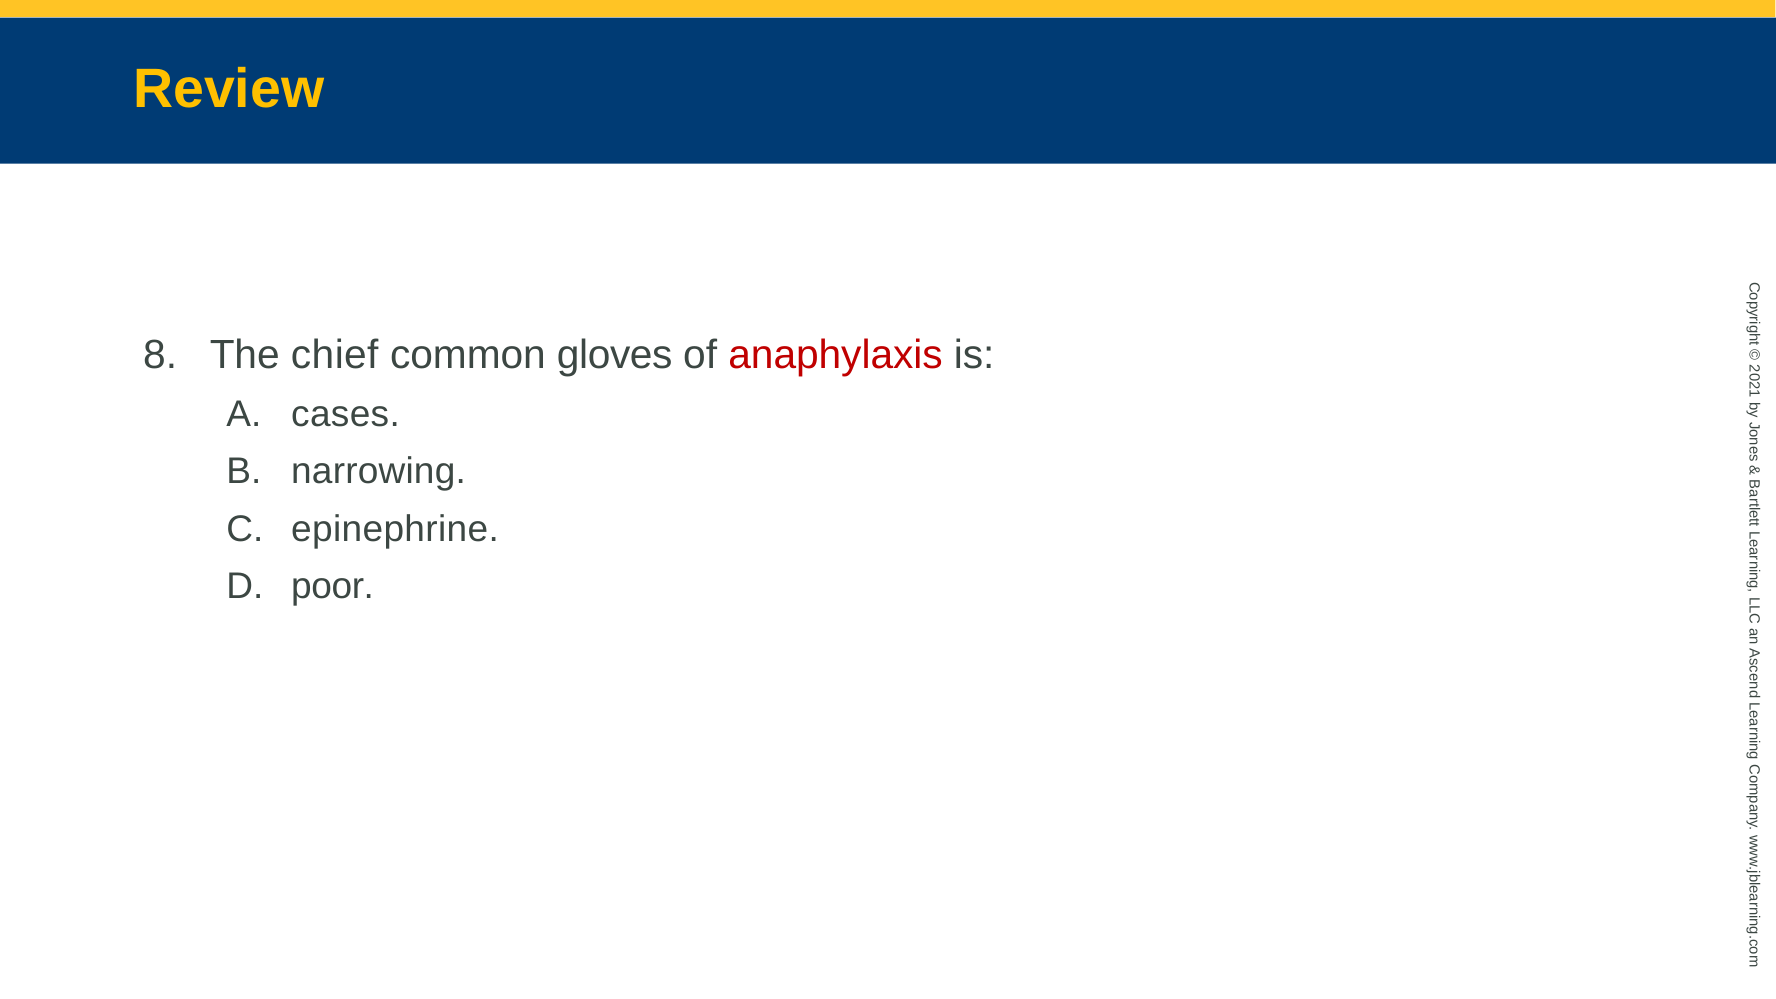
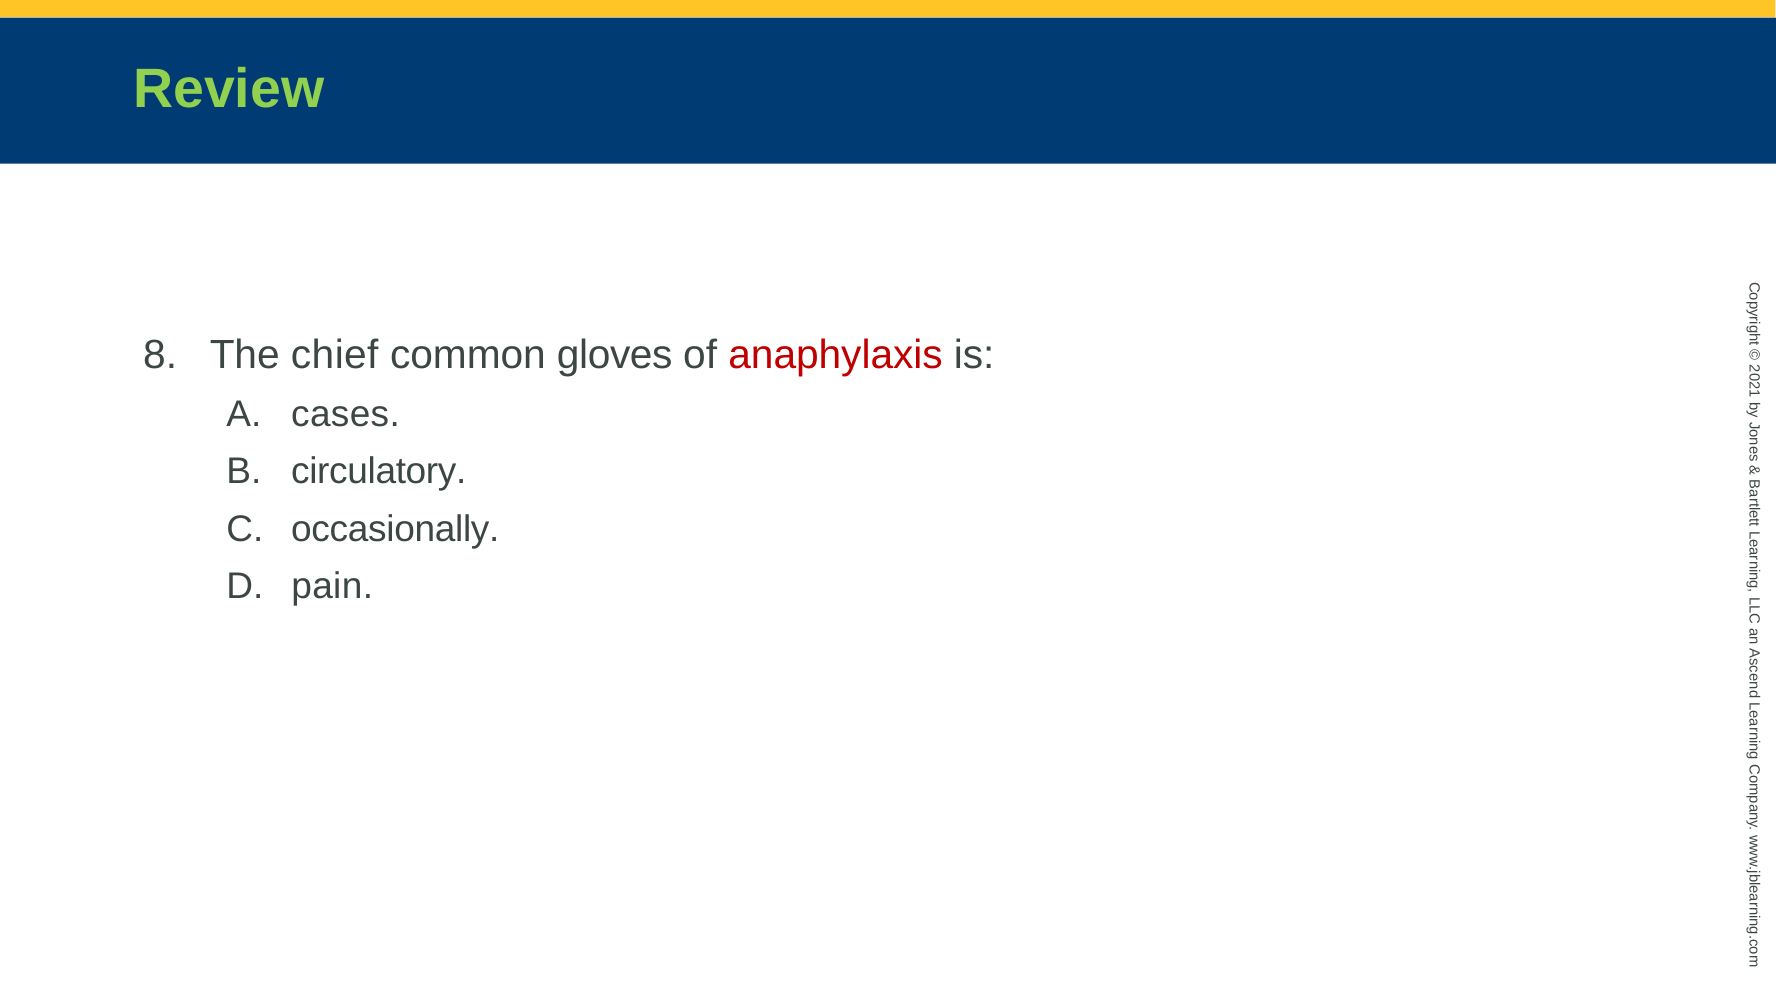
Review colour: yellow -> light green (229, 89)
narrowing: narrowing -> circulatory (379, 472)
epinephrine: epinephrine -> occasionally (395, 529)
poor: poor -> pain (332, 586)
